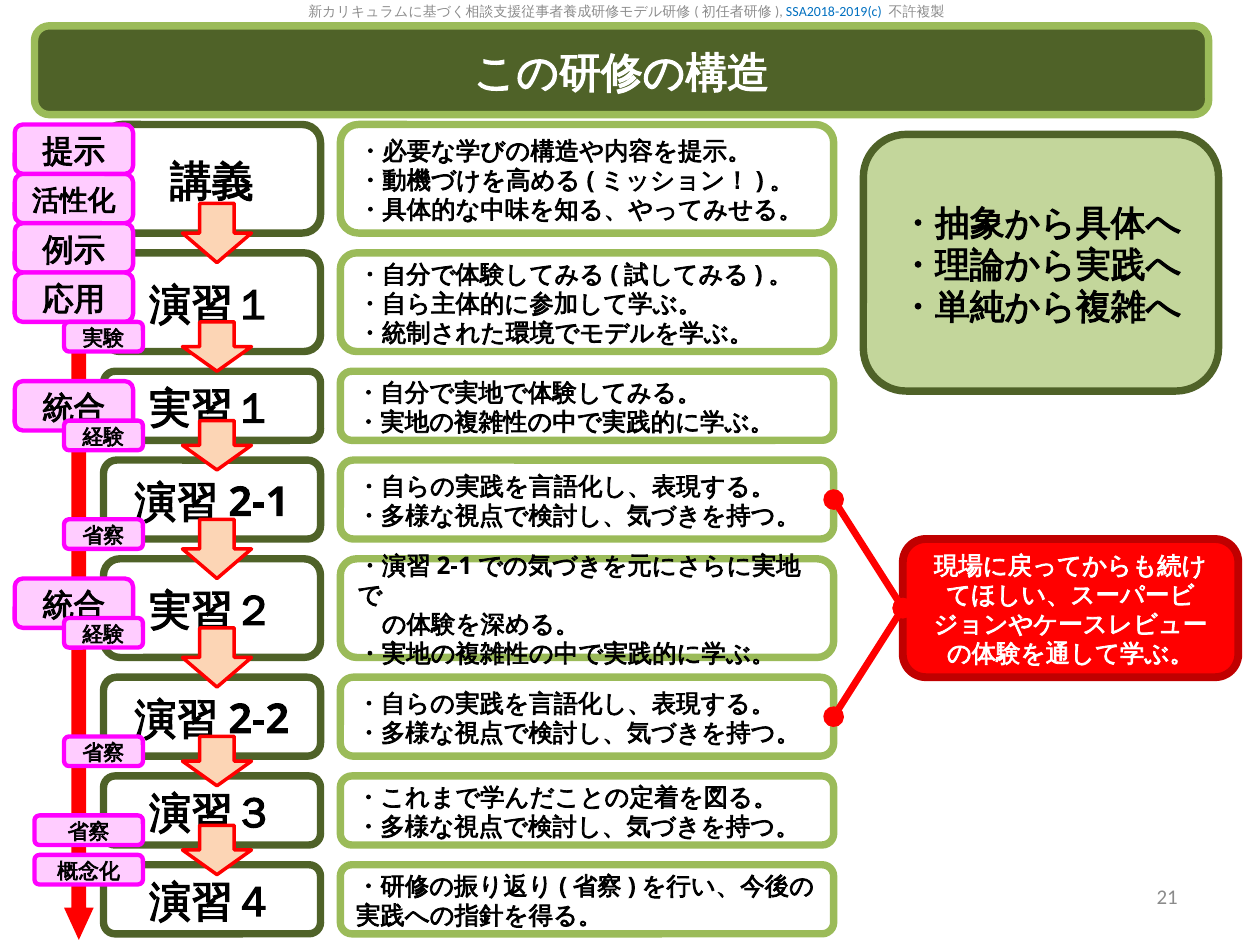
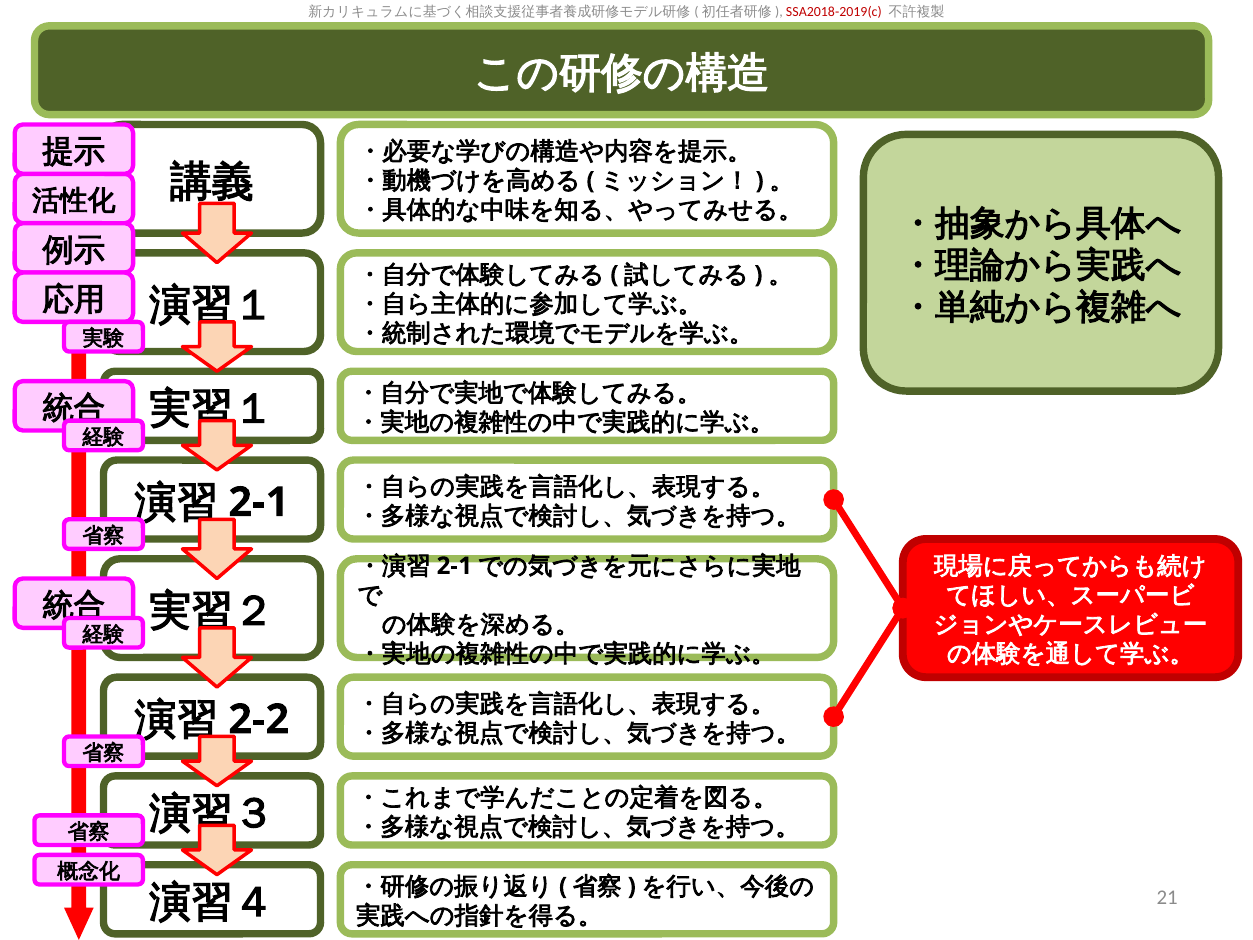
SSA2018-2019(c colour: blue -> red (834, 12)
